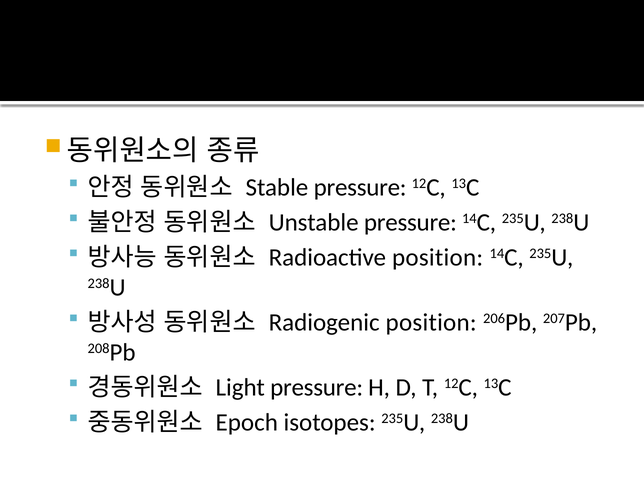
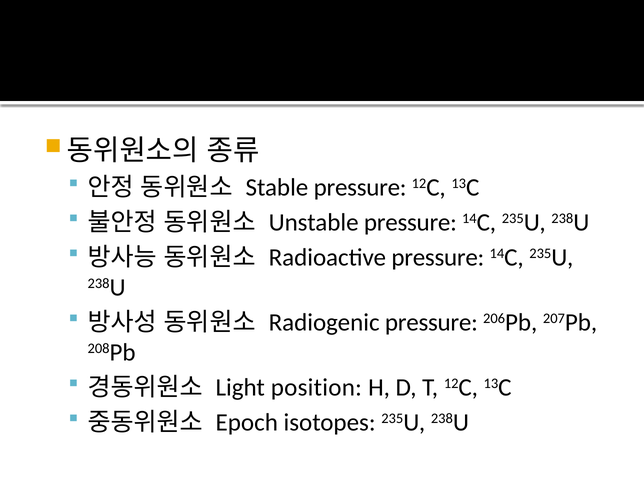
Radioactive position: position -> pressure (438, 258)
Radiogenic position: position -> pressure (431, 323)
Light pressure: pressure -> position (316, 388)
